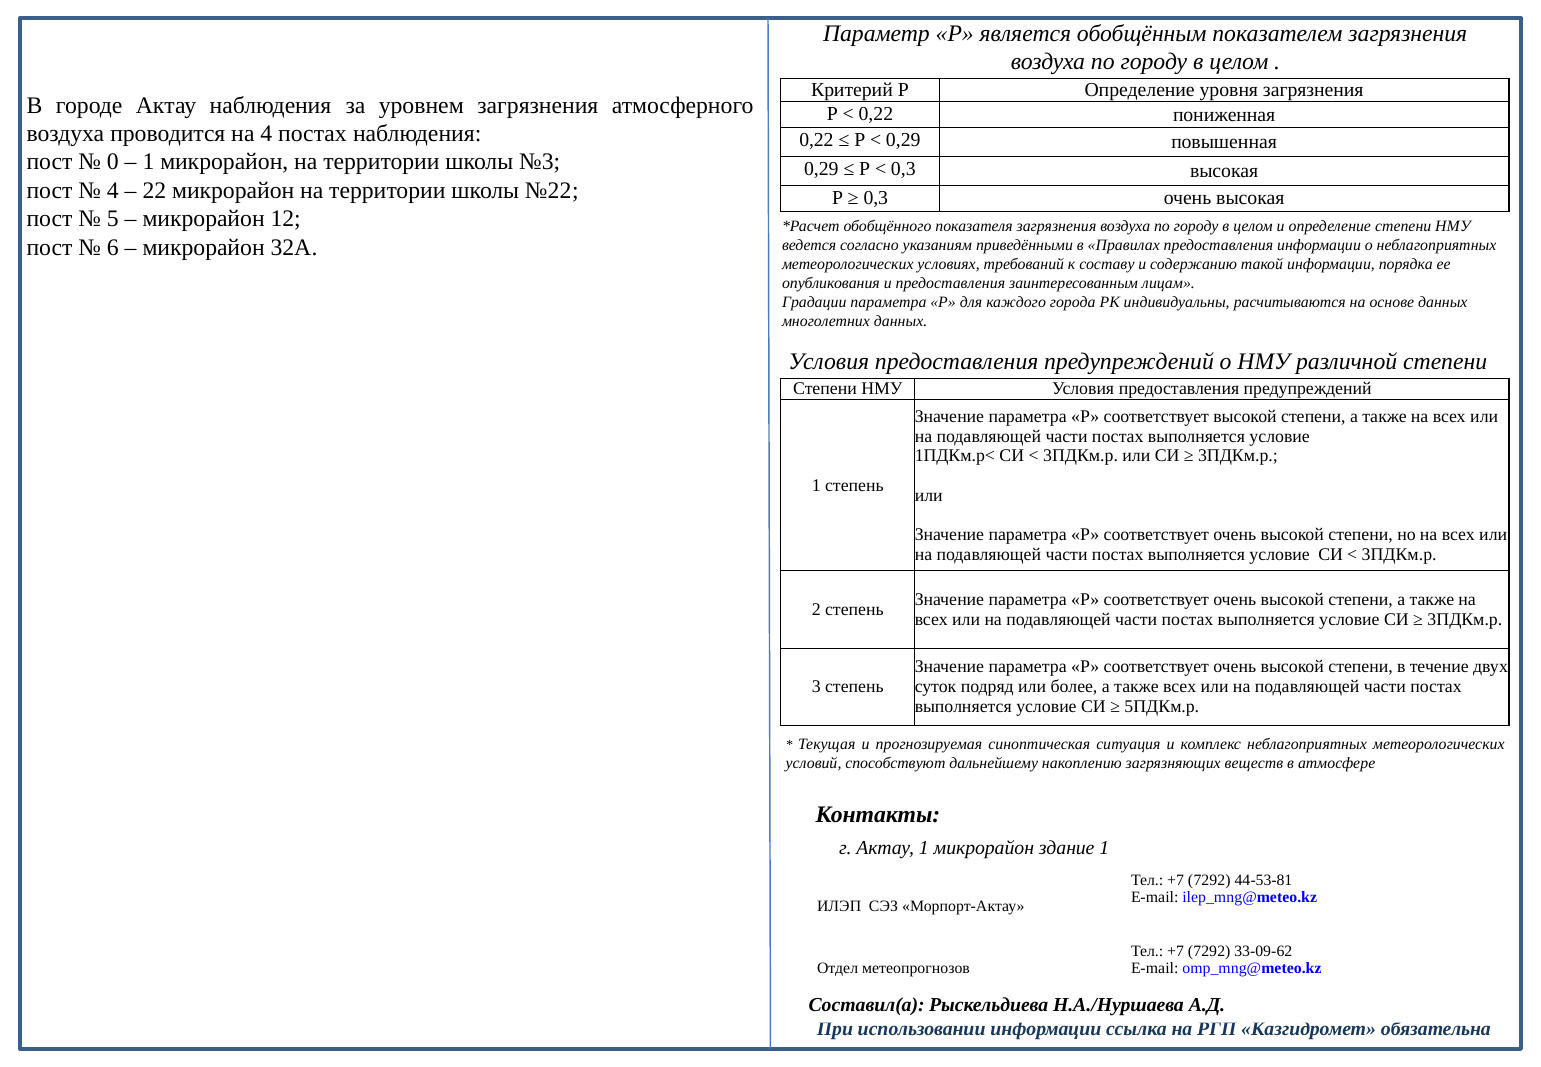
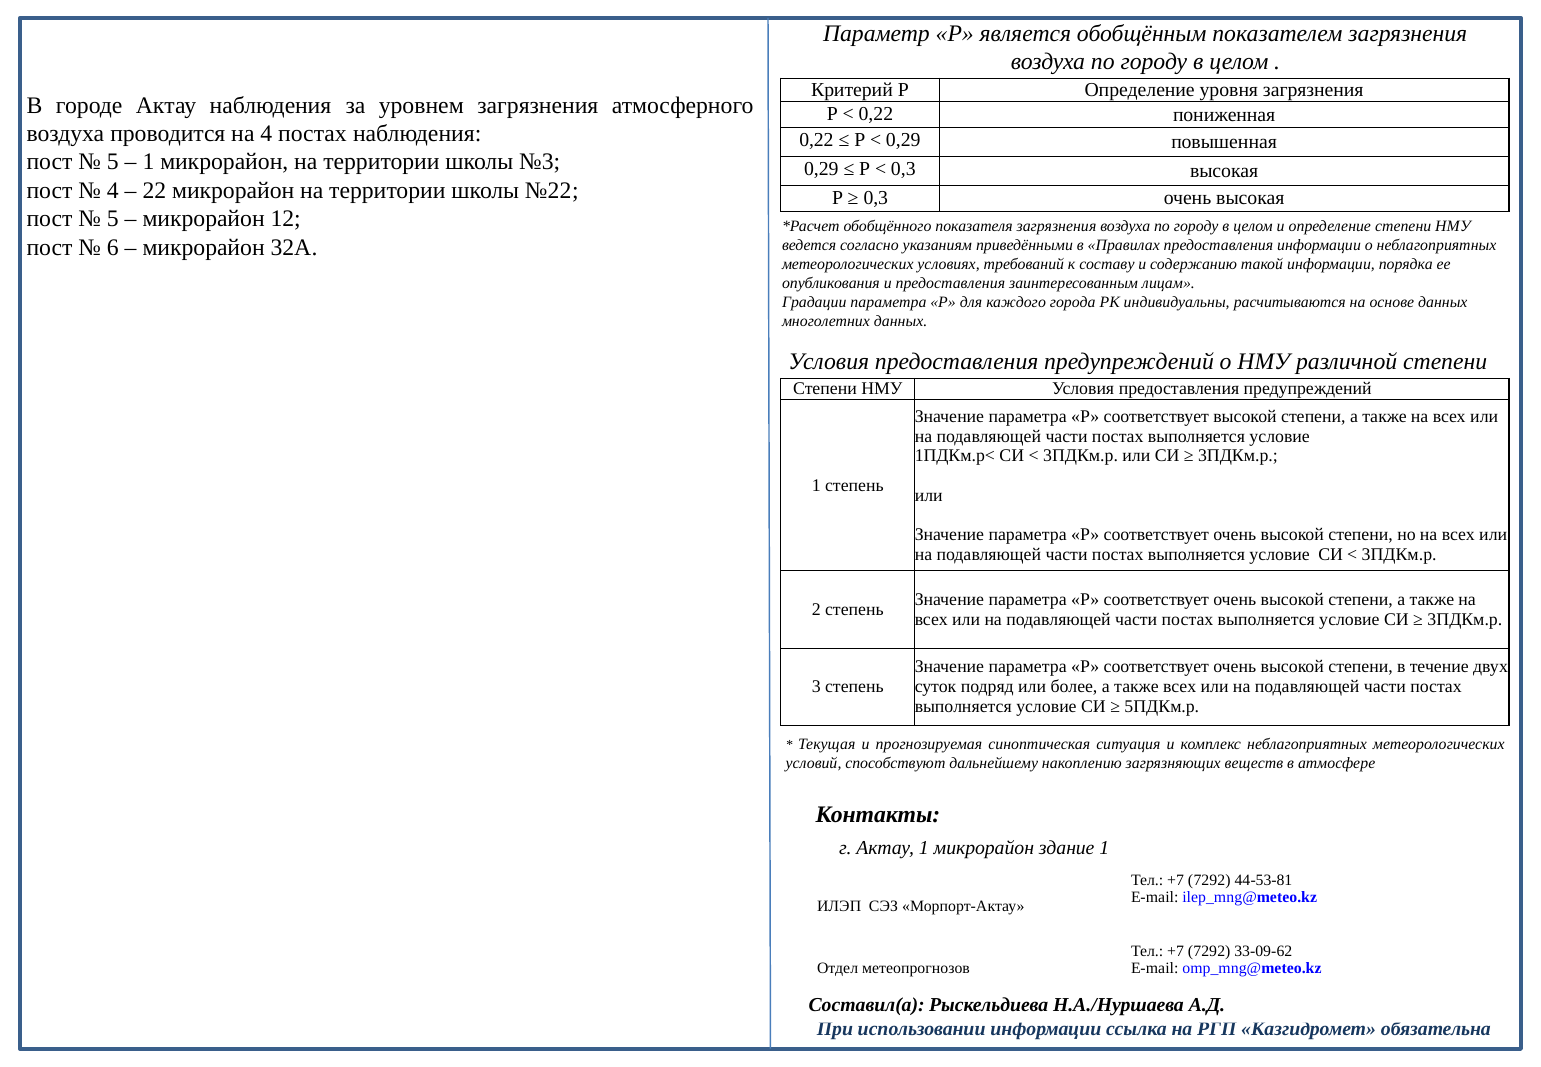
0: 0 -> 5 (113, 162)
